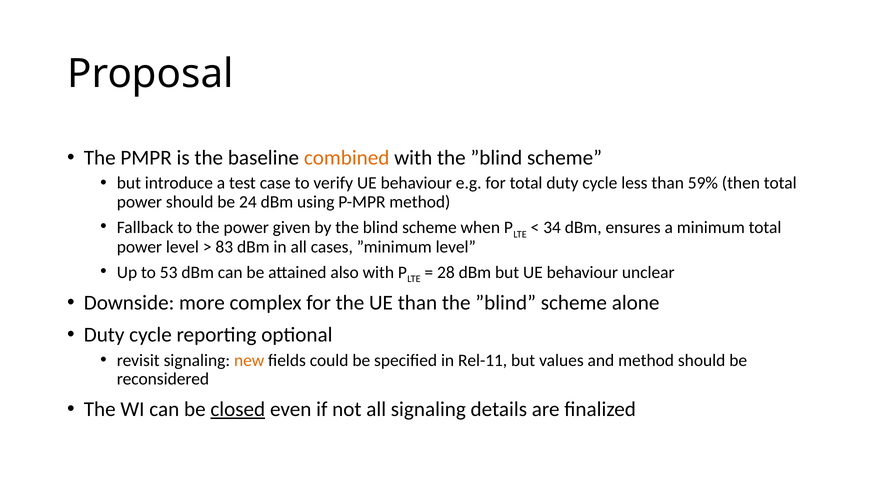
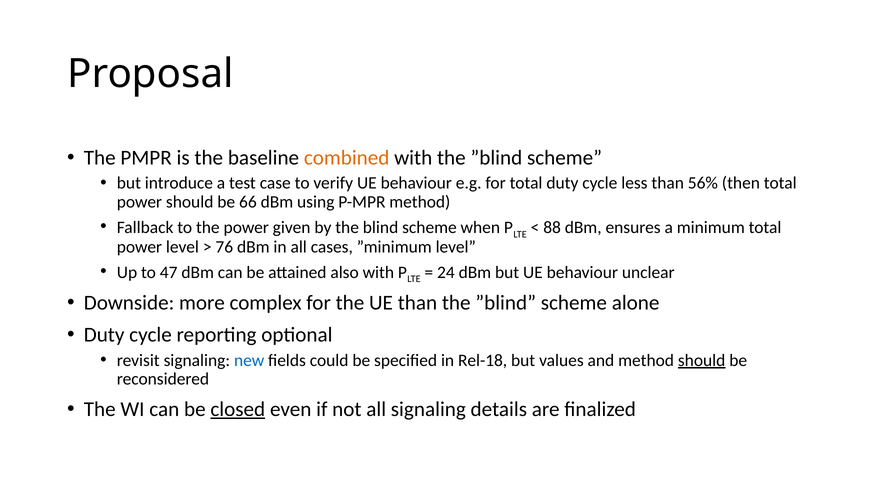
59%: 59% -> 56% (703, 183)
24: 24 -> 66 (248, 202)
34: 34 -> 88 (552, 228)
83: 83 -> 76 (224, 247)
53: 53 -> 47 (169, 272)
28: 28 -> 24 (446, 272)
new colour: orange -> blue (249, 360)
Rel-11: Rel-11 -> Rel-18 (483, 360)
should underline: none -> present (702, 360)
